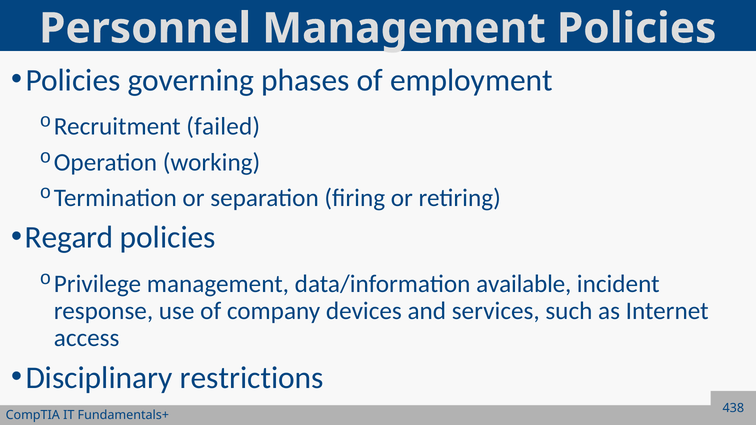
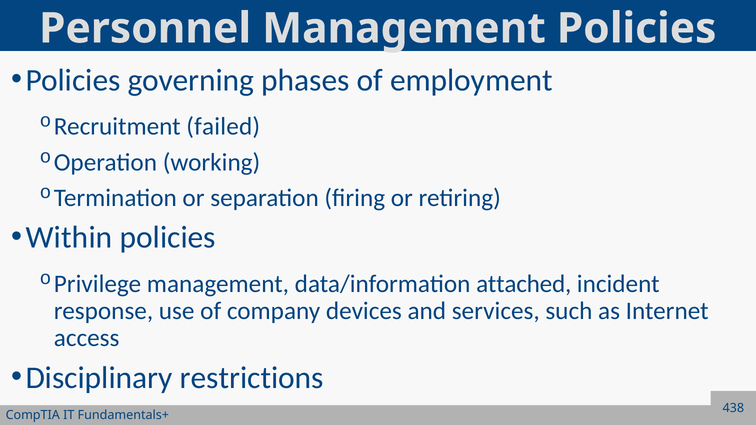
Regard: Regard -> Within (69, 238)
available: available -> attached (524, 284)
